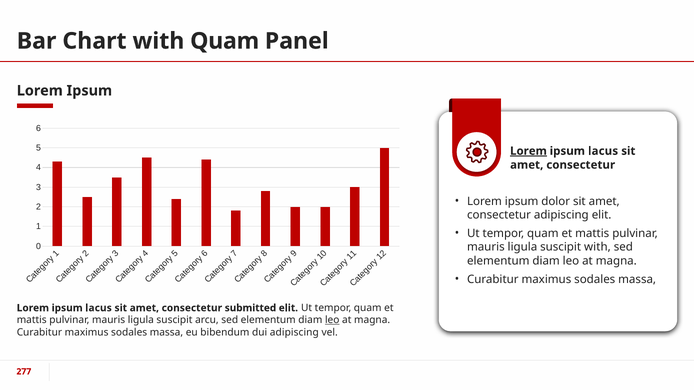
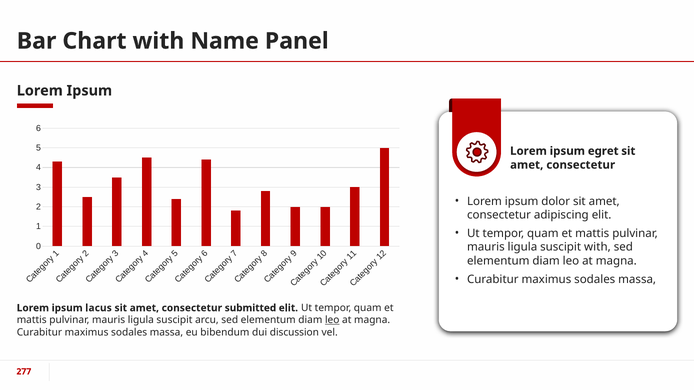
with Quam: Quam -> Name (225, 41)
Lorem underline: present -> none (528, 151)
lacus: lacus -> egret (603, 151)
dui adipiscing: adipiscing -> discussion (294, 333)
